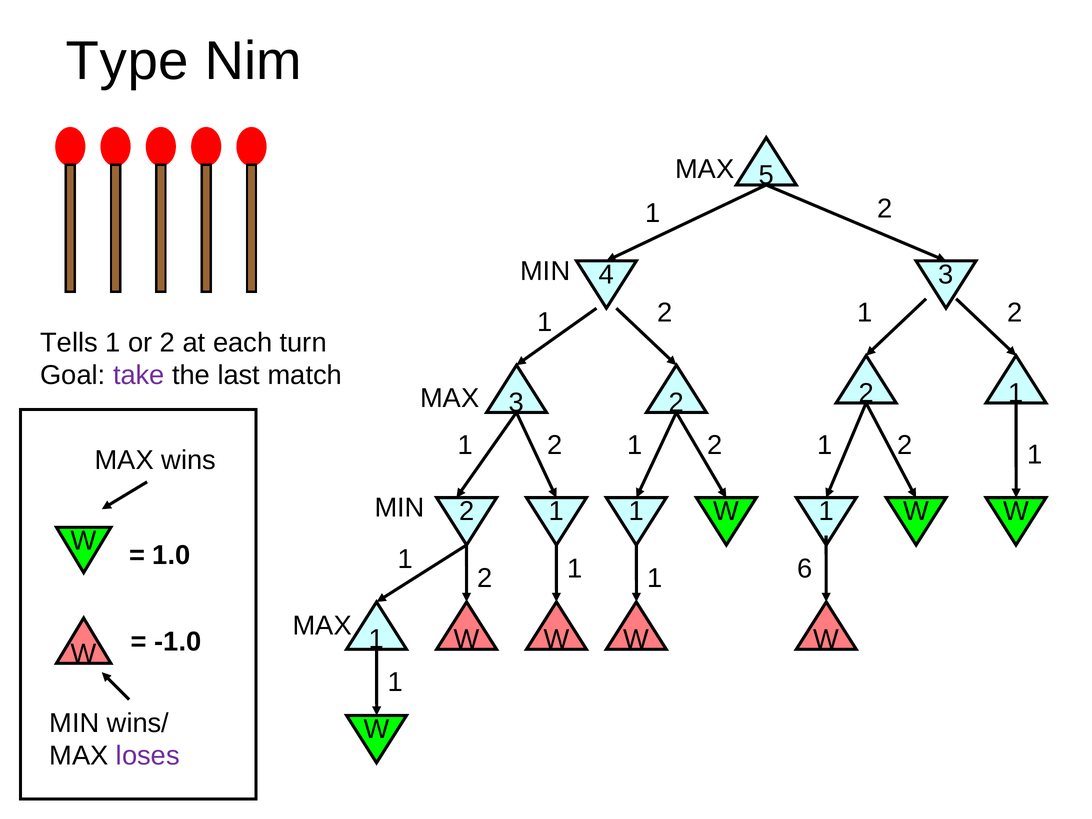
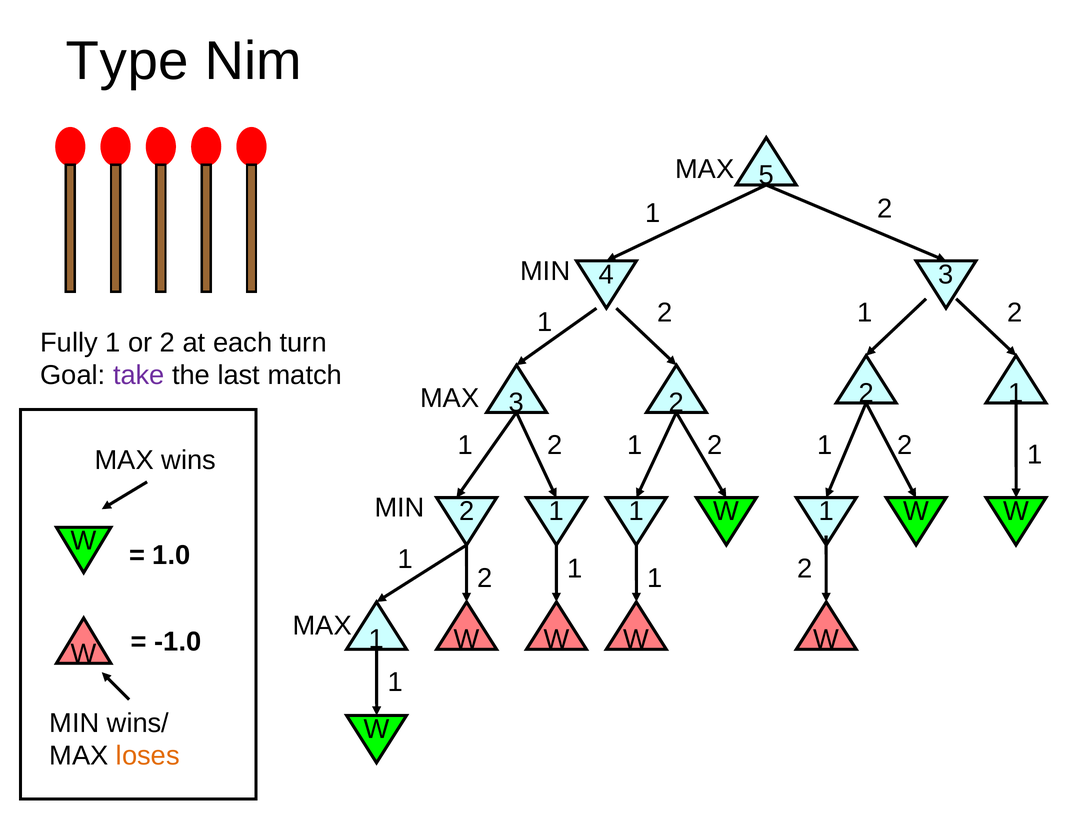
Tells: Tells -> Fully (69, 342)
6: 6 -> 2 (805, 569)
loses colour: purple -> orange (148, 756)
